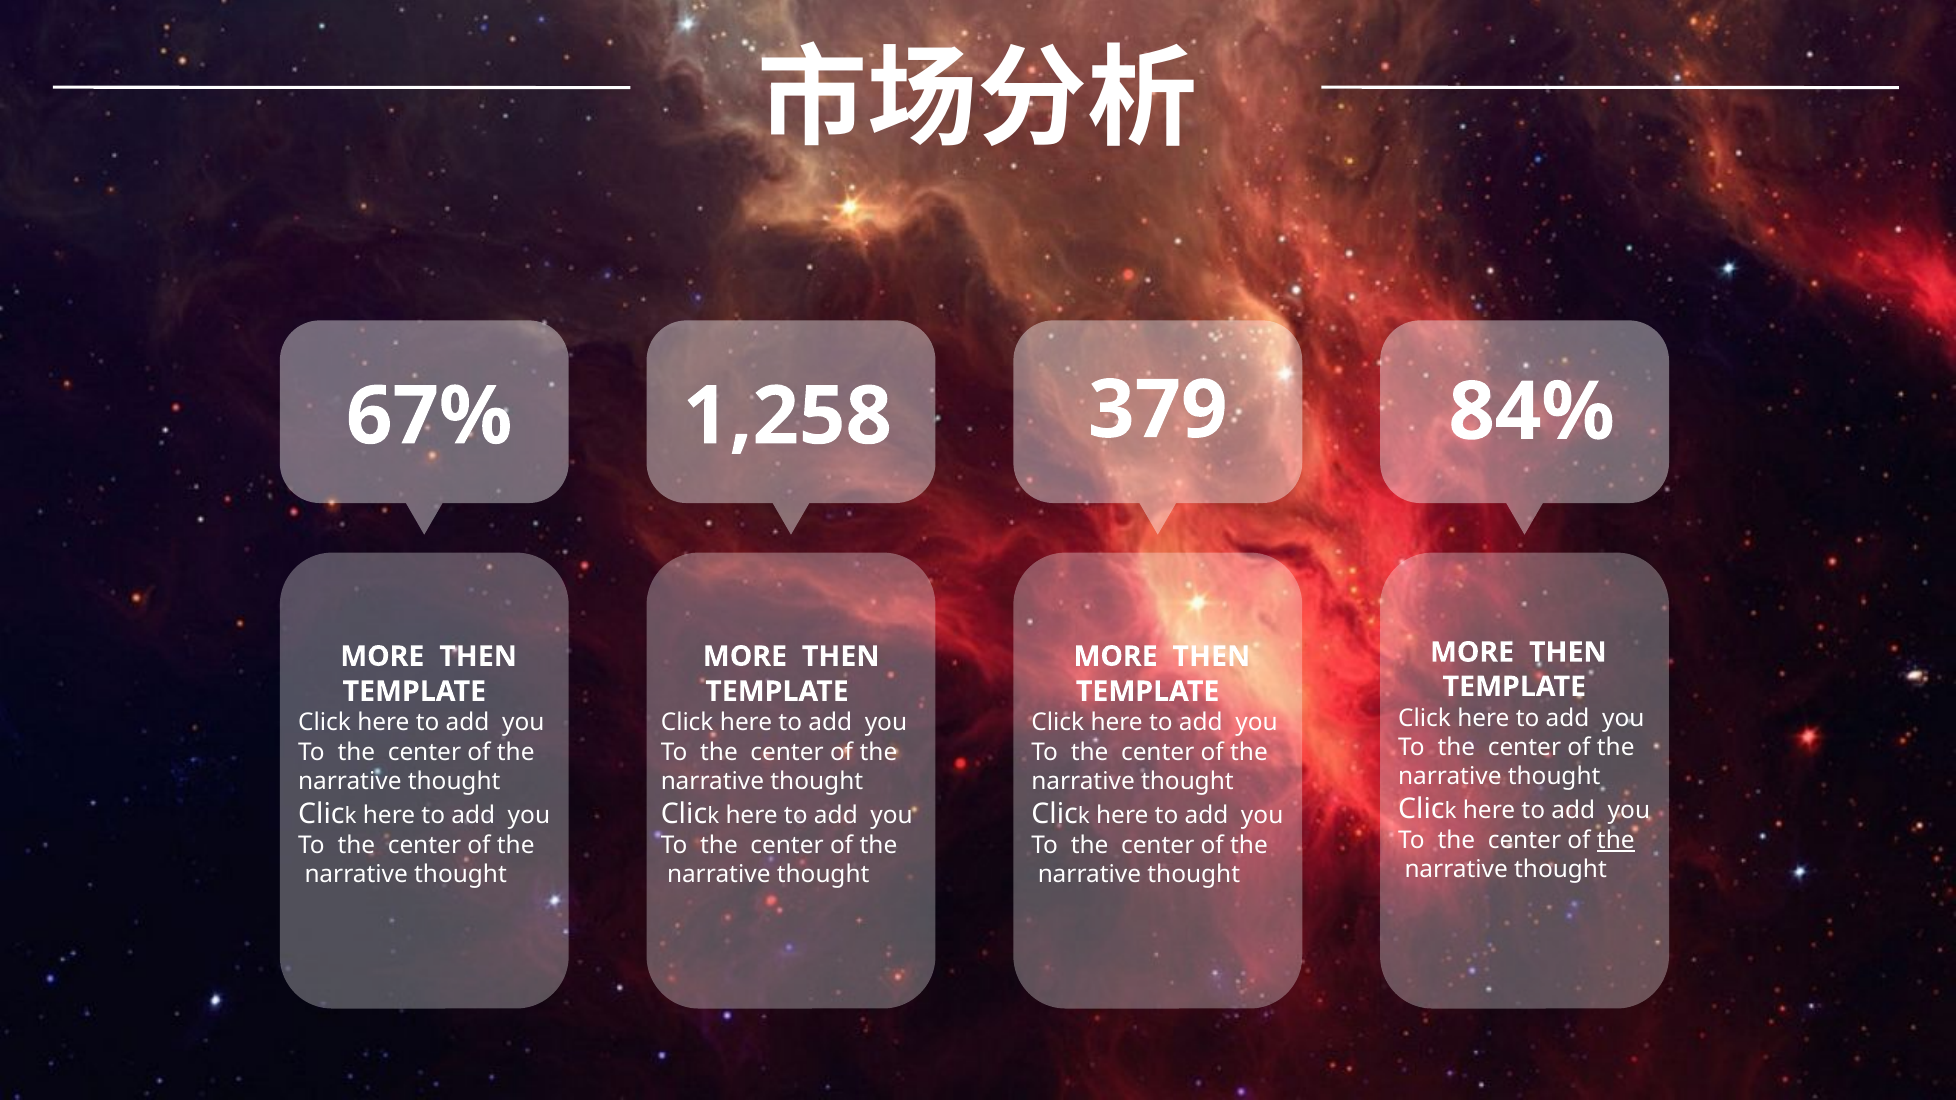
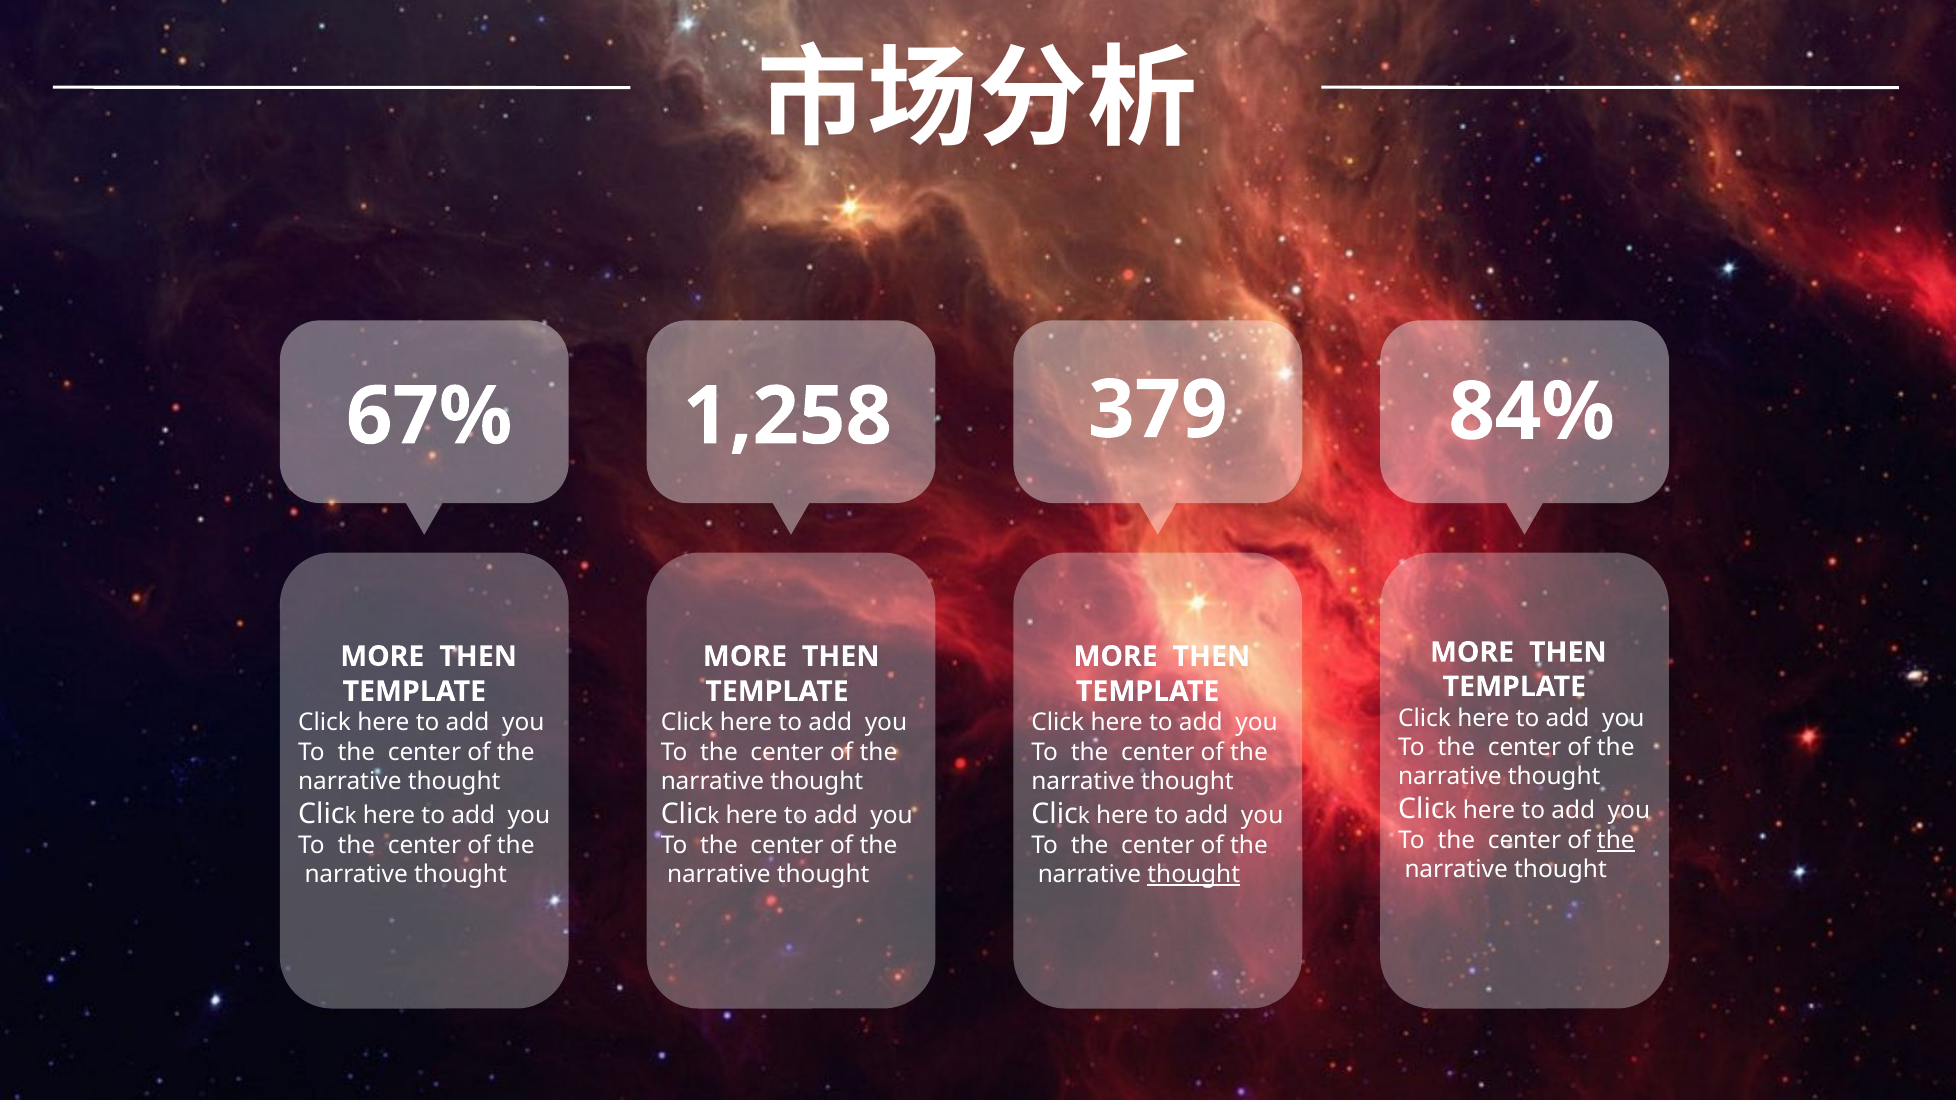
thought underline: none -> present (1194, 875)
